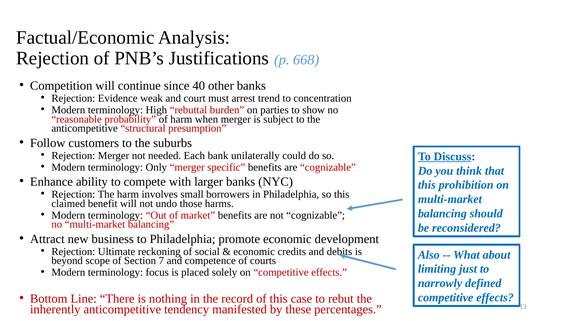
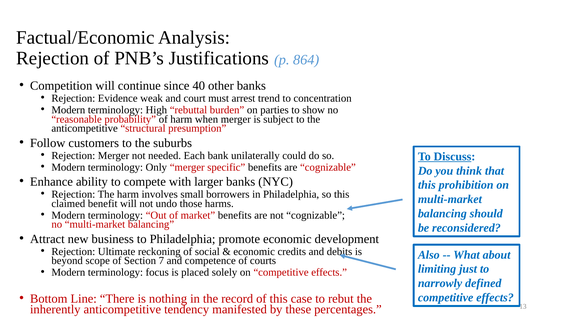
668: 668 -> 864 (306, 60)
